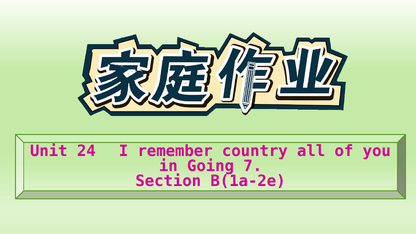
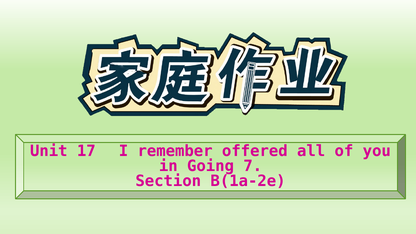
24: 24 -> 17 (86, 151)
country: country -> offered (255, 151)
